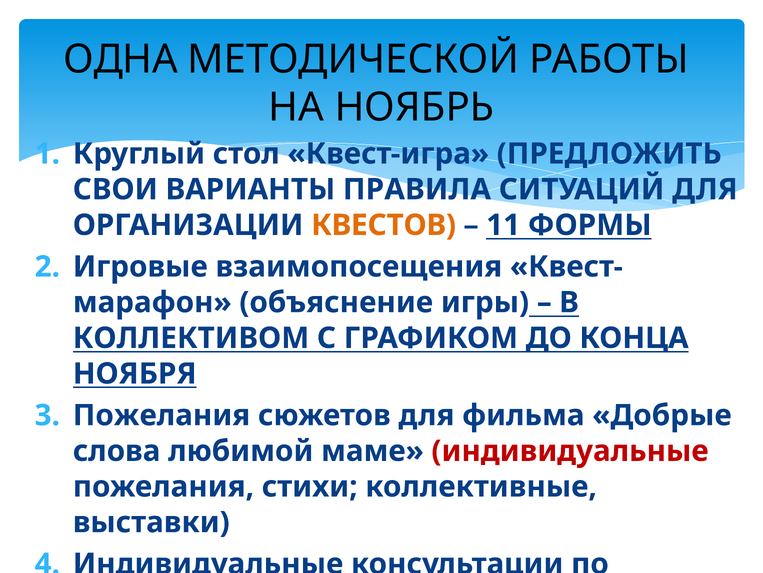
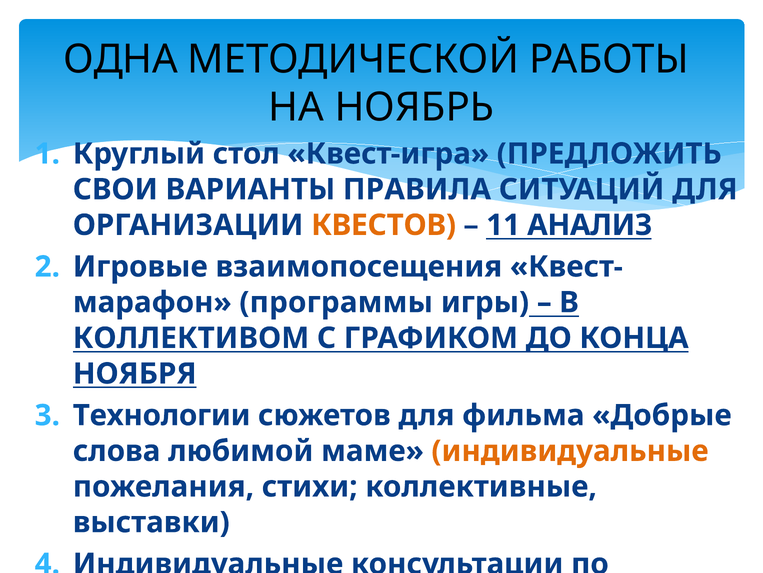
ФОРМЫ: ФОРМЫ -> АНАЛИЗ (590, 225)
объяснение: объяснение -> программы (336, 302)
Пожелания: Пожелания -> Технологии (162, 415)
индивидуальные colour: red -> orange (570, 450)
